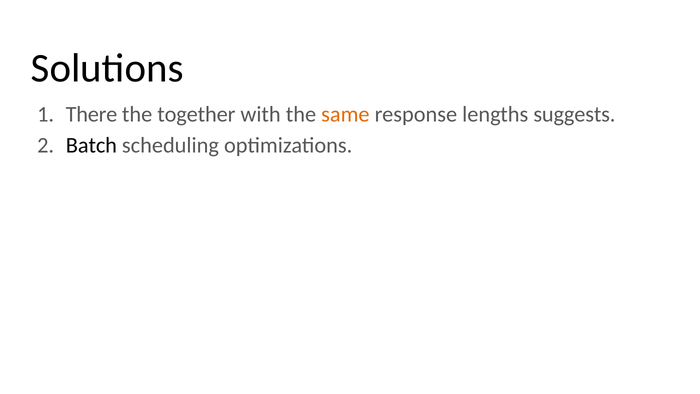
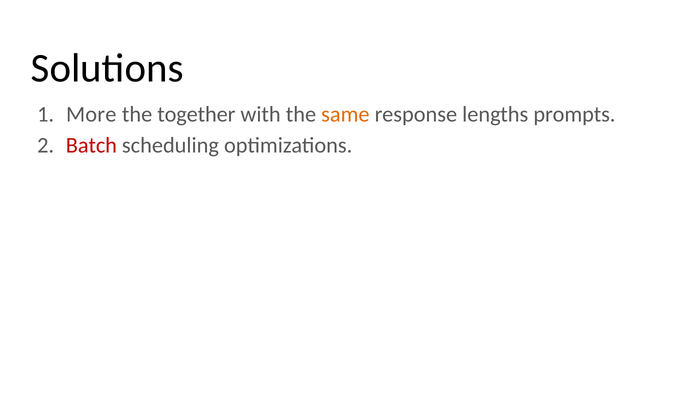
There: There -> More (91, 114)
suggests: suggests -> prompts (574, 114)
Batch colour: black -> red (91, 145)
